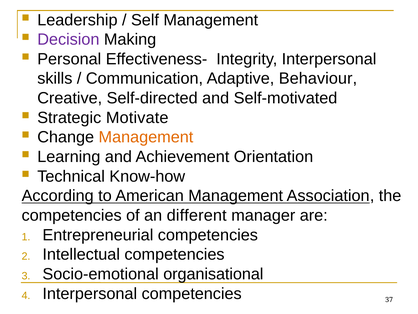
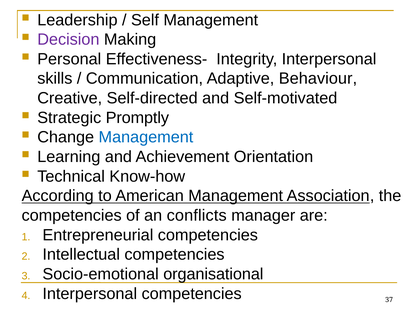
Motivate: Motivate -> Promptly (137, 118)
Management colour: orange -> blue (146, 137)
different: different -> conflicts (197, 215)
